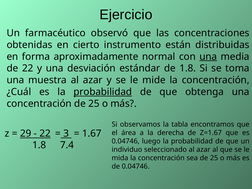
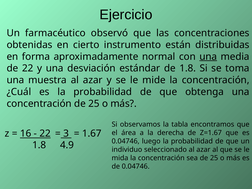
probabilidad underline: present -> none (103, 92)
29: 29 -> 16 (26, 133)
7.4: 7.4 -> 4.9 (67, 145)
